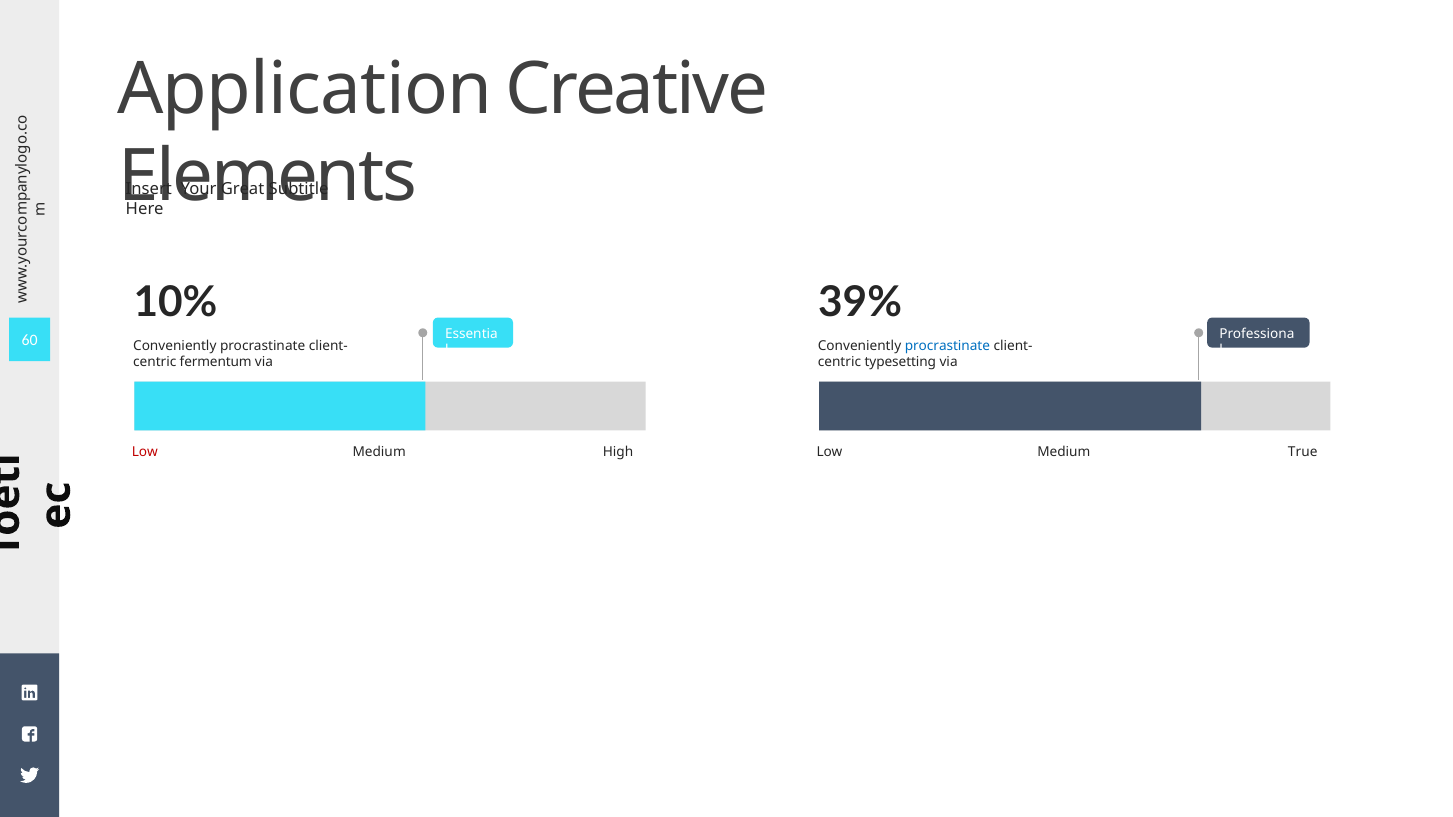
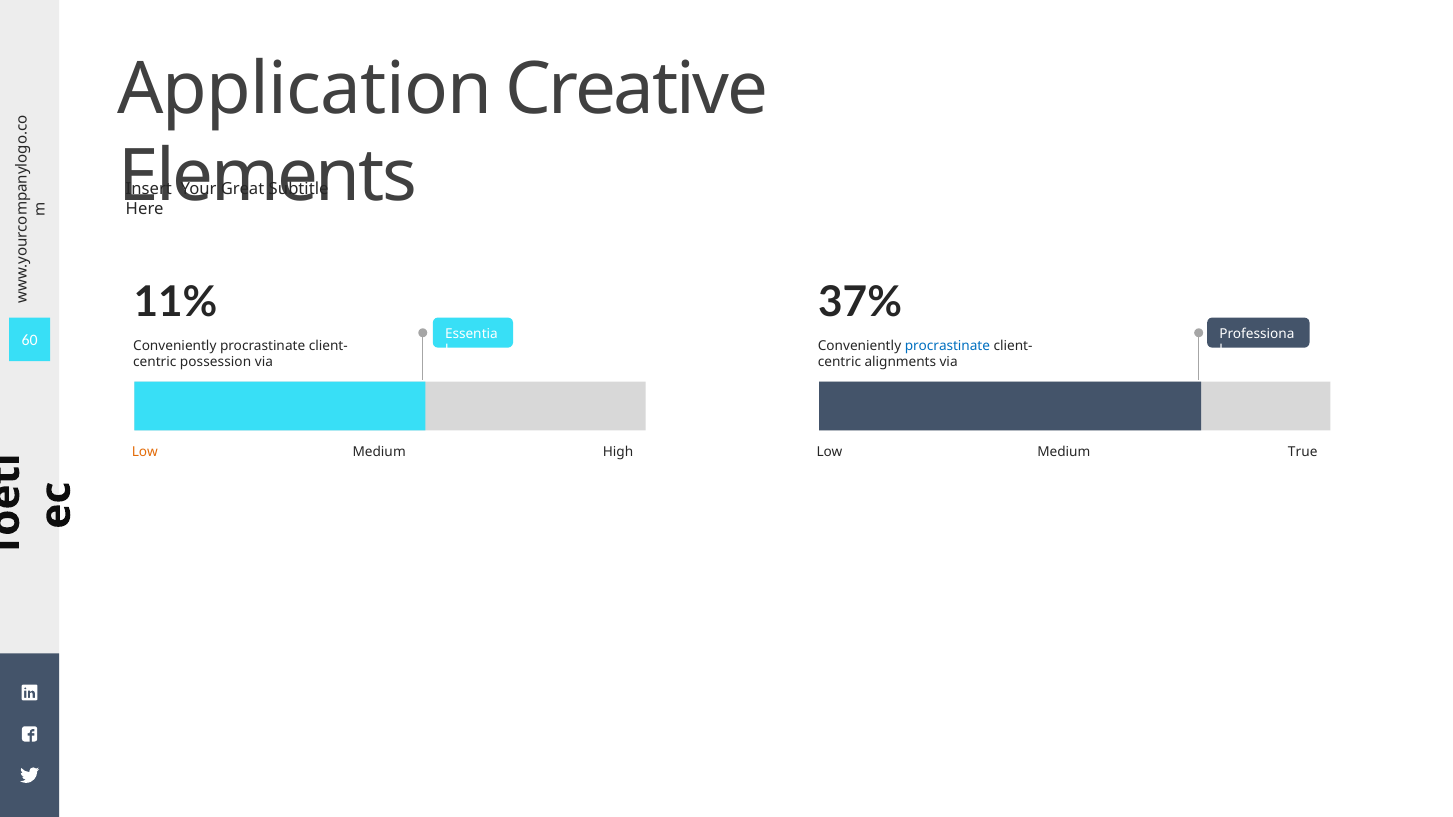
10%: 10% -> 11% (175, 303)
39%: 39% -> 37% (860, 303)
fermentum: fermentum -> possession (216, 362)
typesetting: typesetting -> alignments (900, 362)
Low colour: red -> orange (145, 452)
